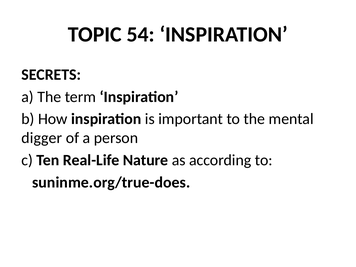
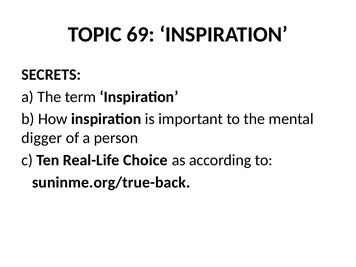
54: 54 -> 69 (141, 34)
Nature: Nature -> Choice (145, 160)
suninme.org/true-does: suninme.org/true-does -> suninme.org/true-back (111, 182)
